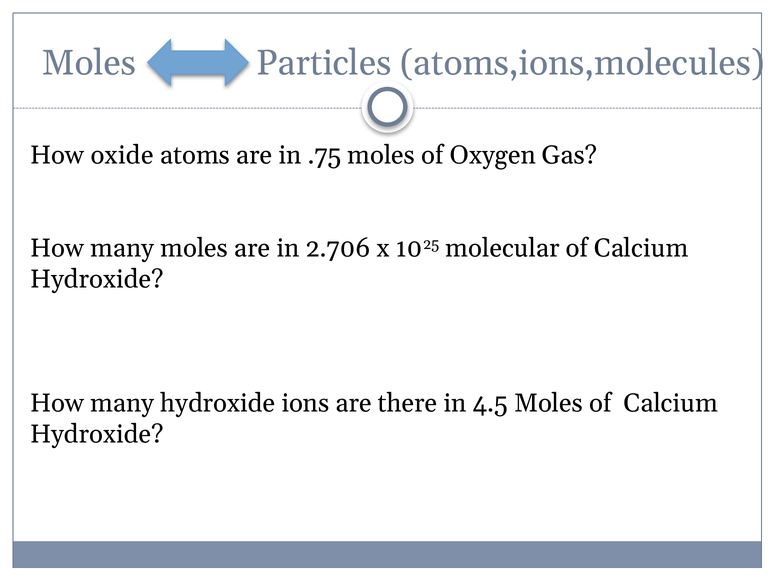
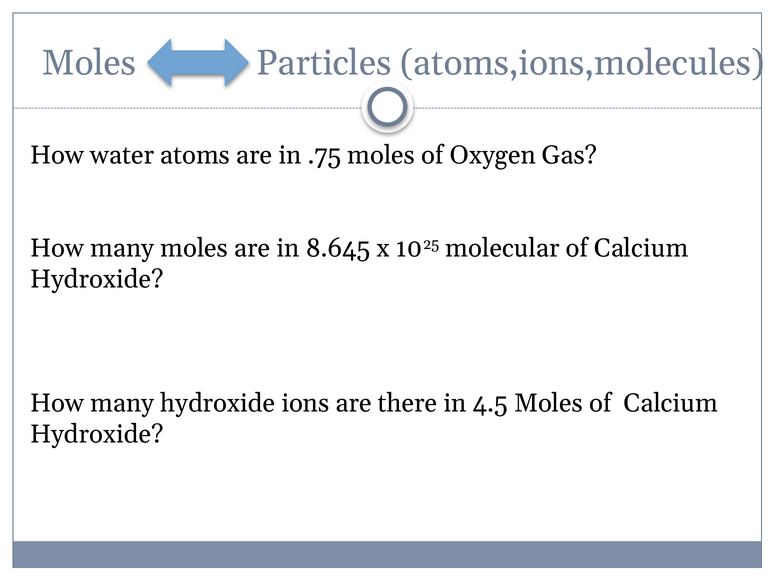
oxide: oxide -> water (122, 155)
2.706: 2.706 -> 8.645 (338, 248)
